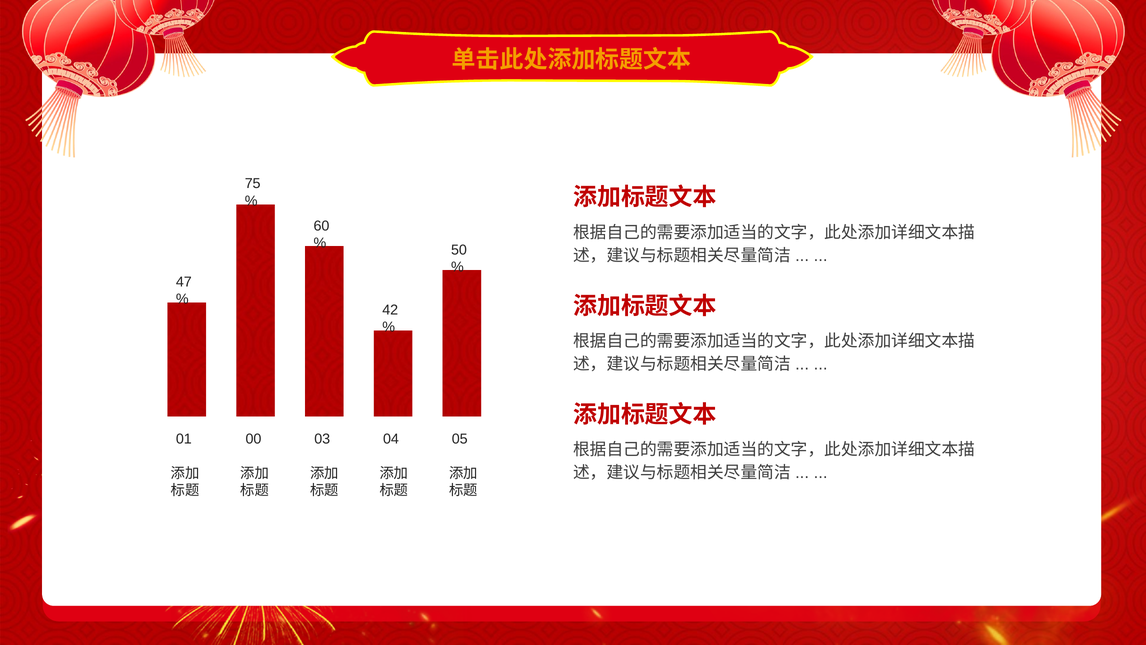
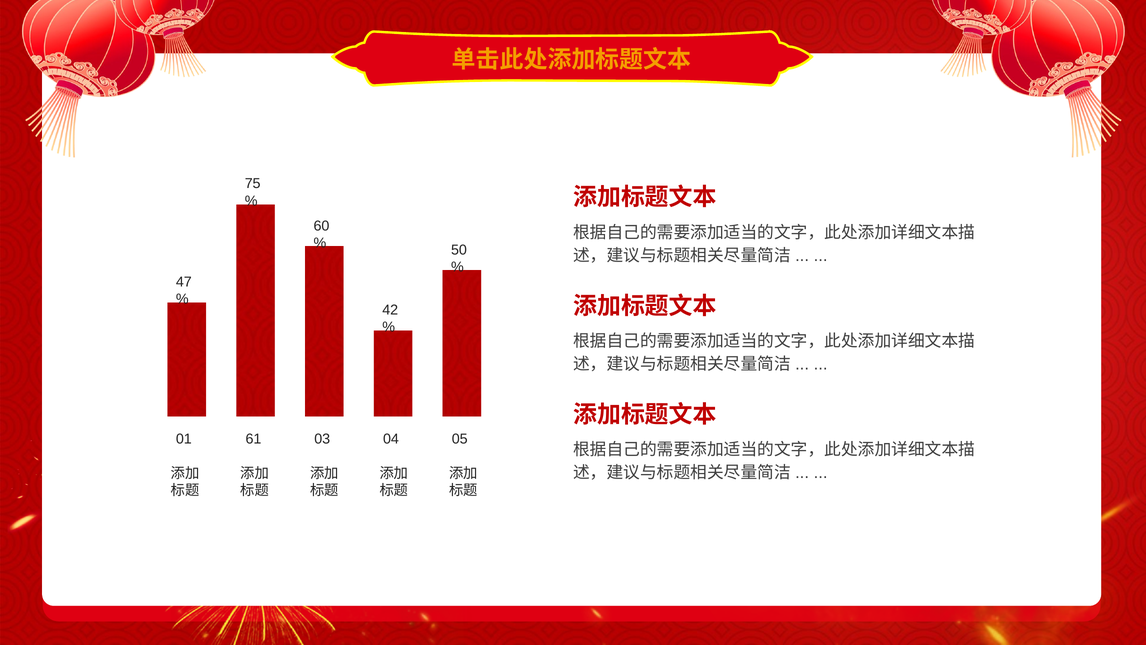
00: 00 -> 61 (253, 439)
